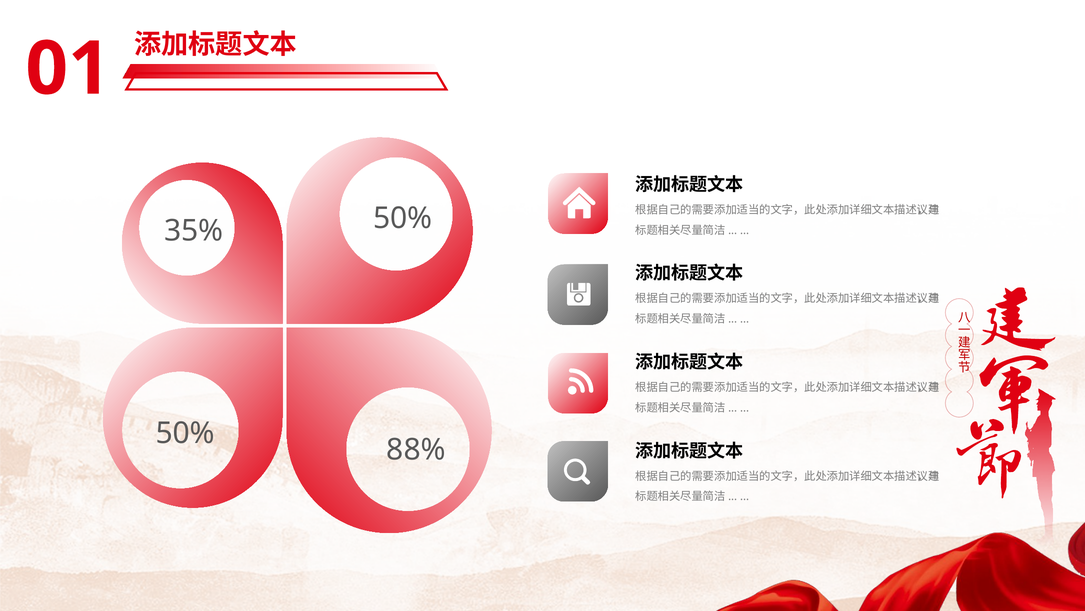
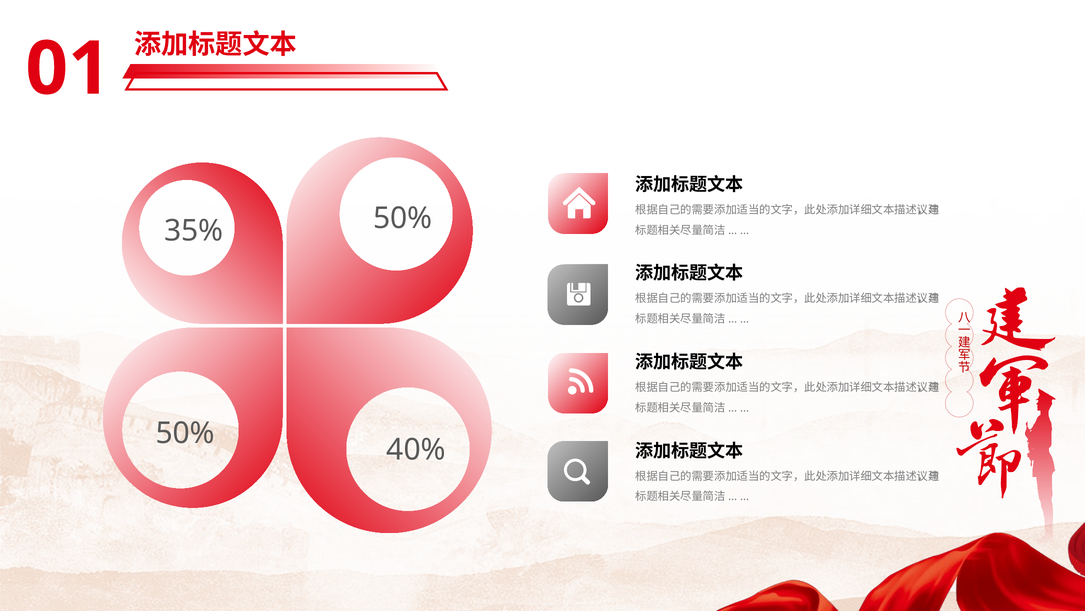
88%: 88% -> 40% (416, 449)
